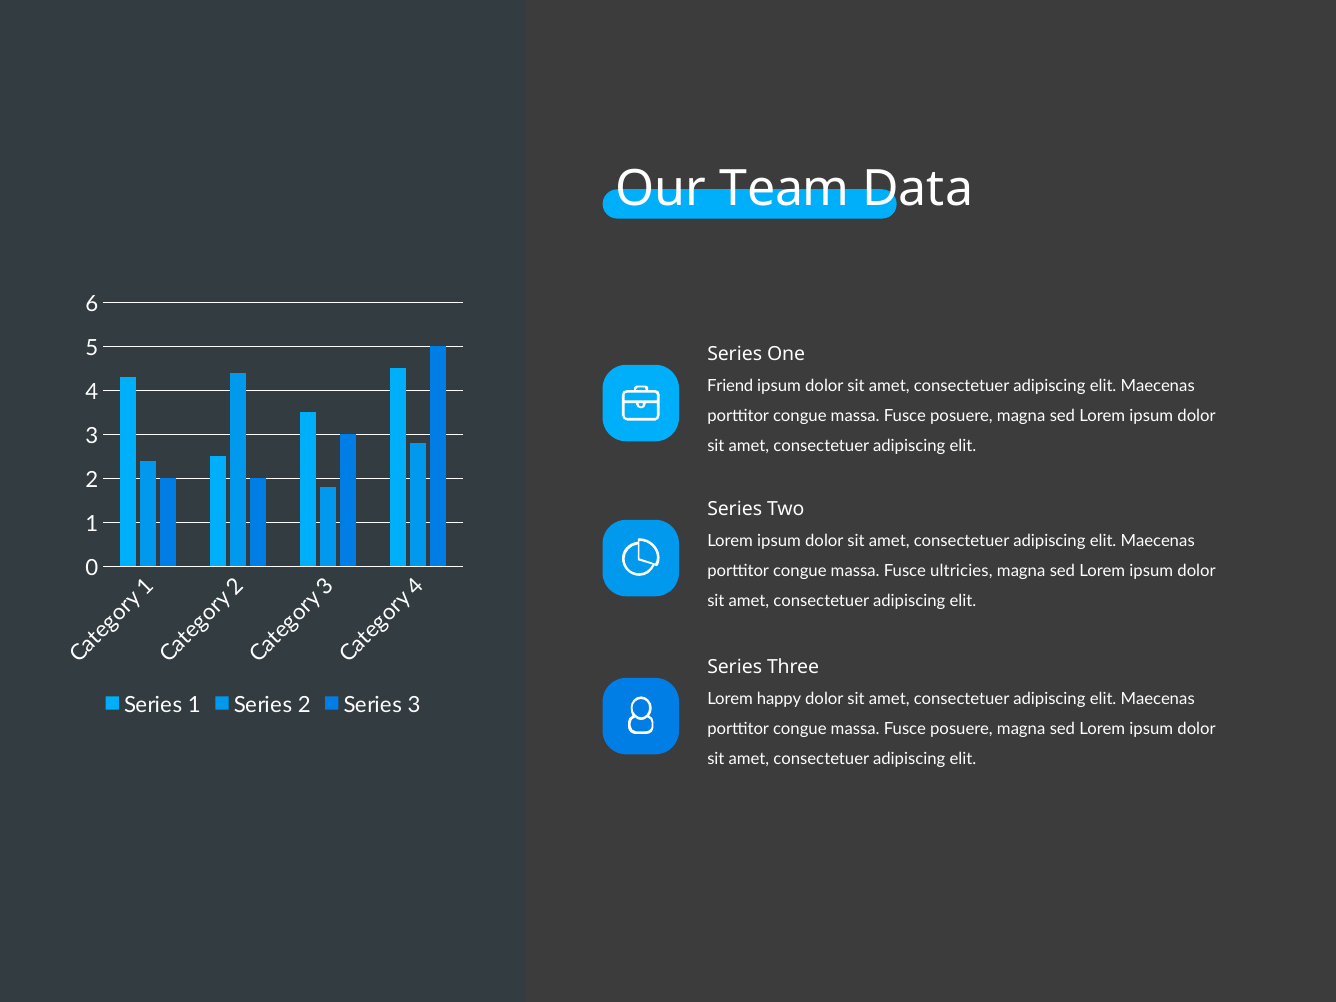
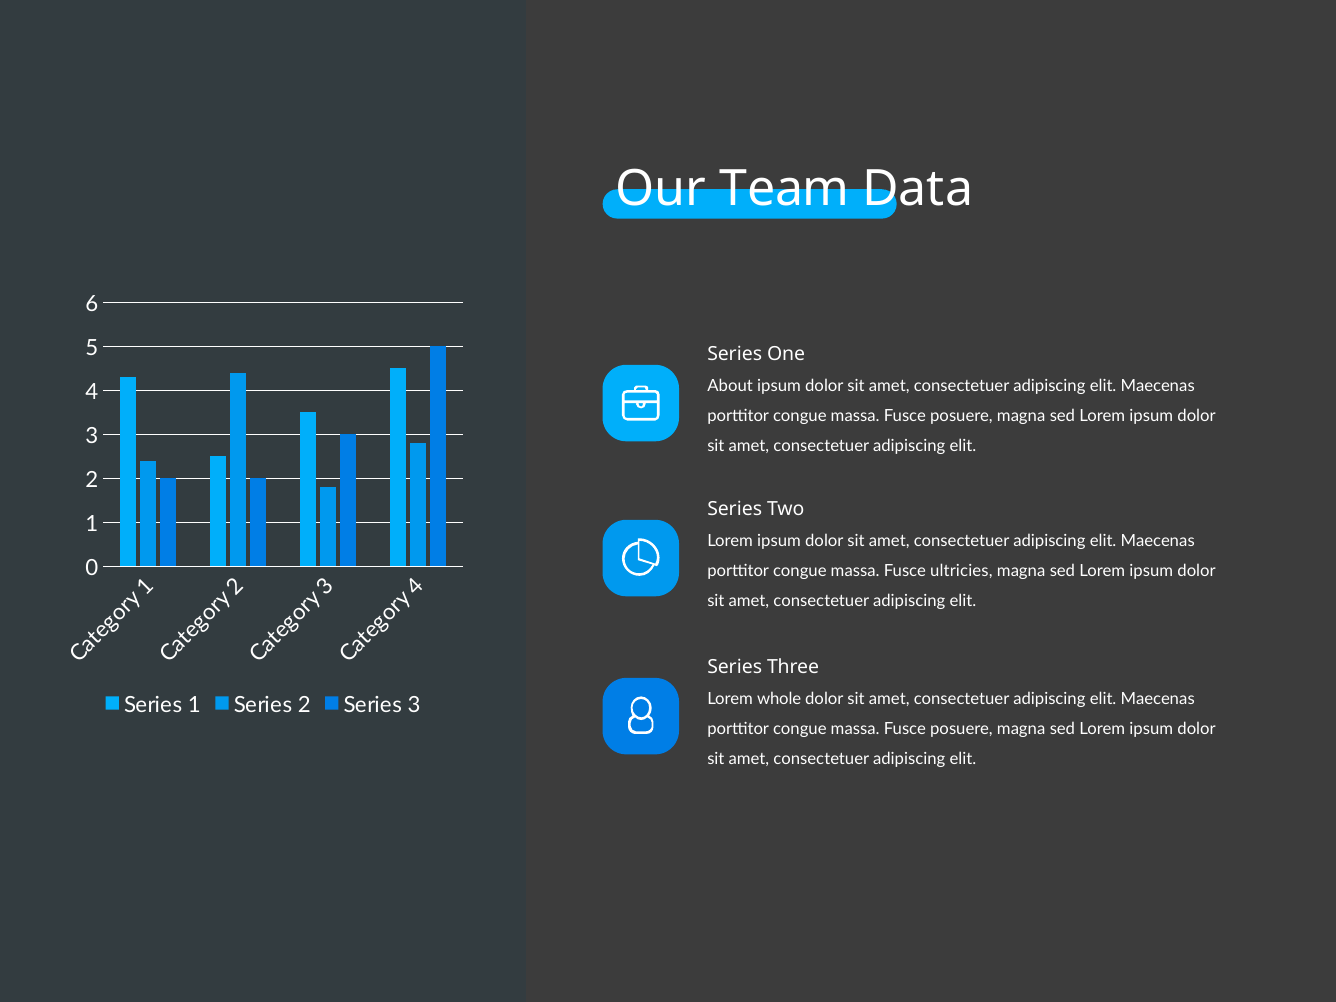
Friend: Friend -> About (730, 386)
happy: happy -> whole (779, 699)
